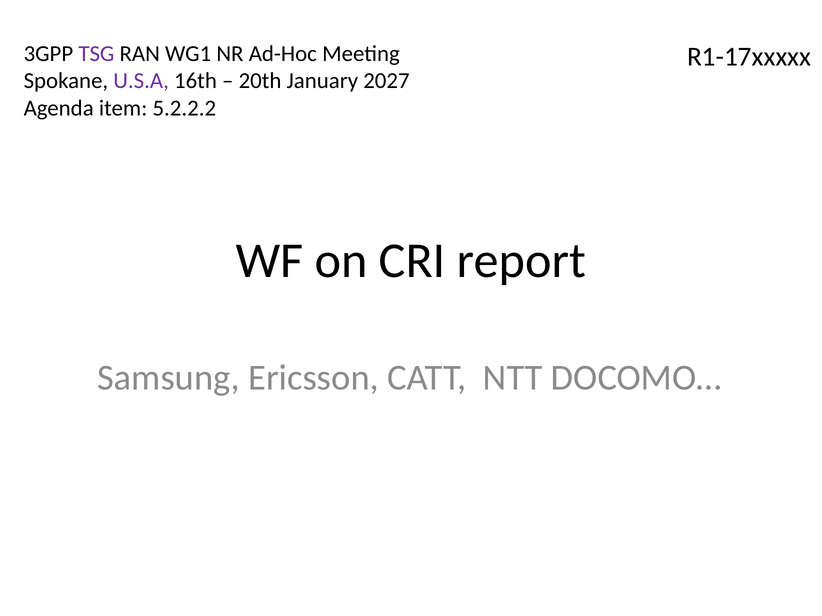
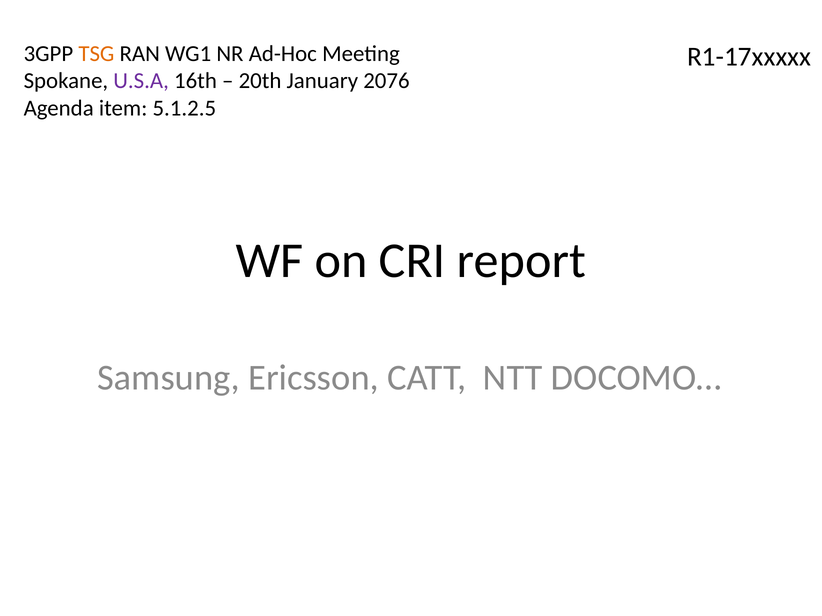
TSG colour: purple -> orange (96, 54)
2027: 2027 -> 2076 (386, 81)
5.2.2.2: 5.2.2.2 -> 5.1.2.5 (184, 108)
